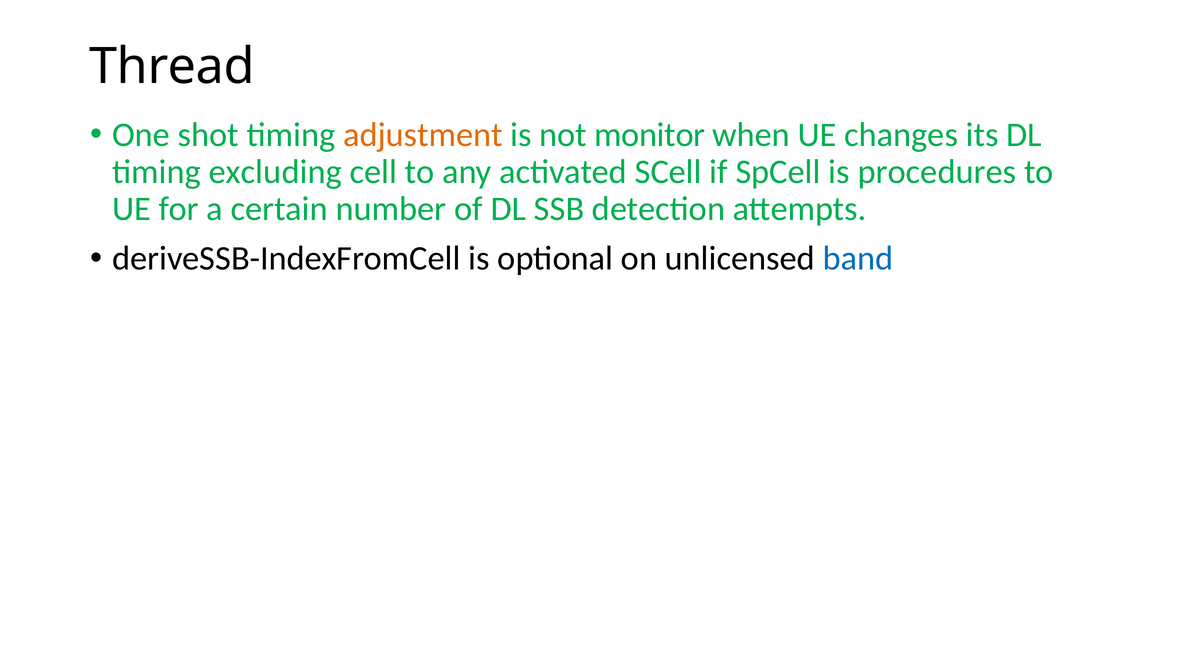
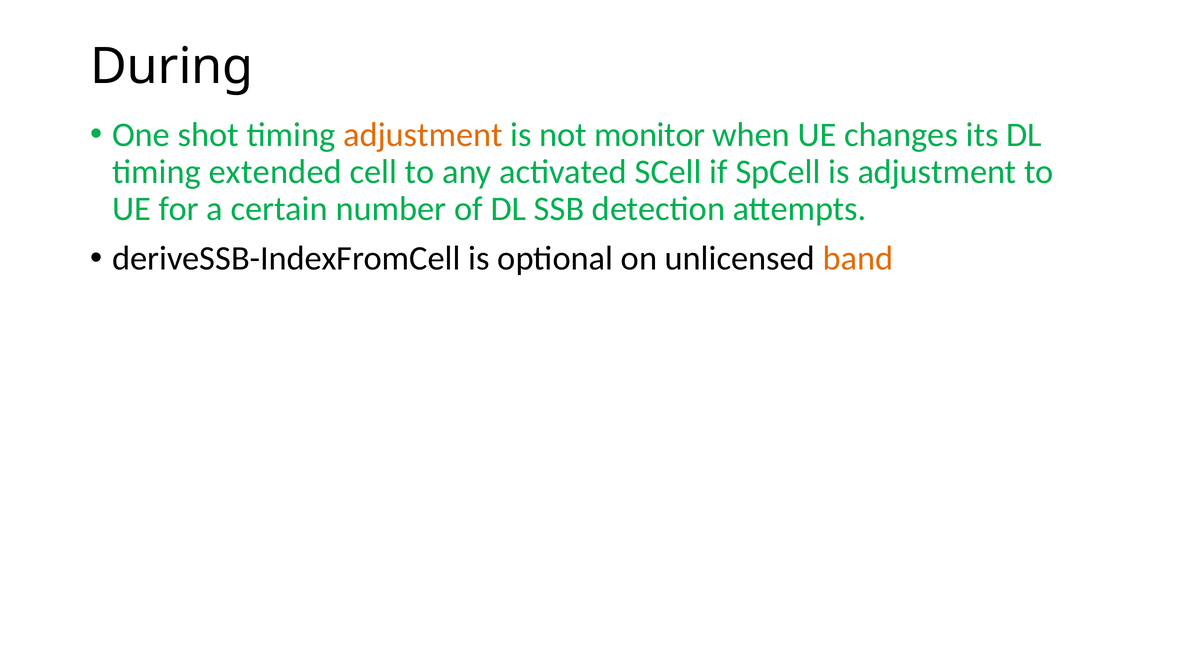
Thread: Thread -> During (172, 67)
excluding: excluding -> extended (275, 172)
is procedures: procedures -> adjustment (937, 172)
band colour: blue -> orange (858, 259)
